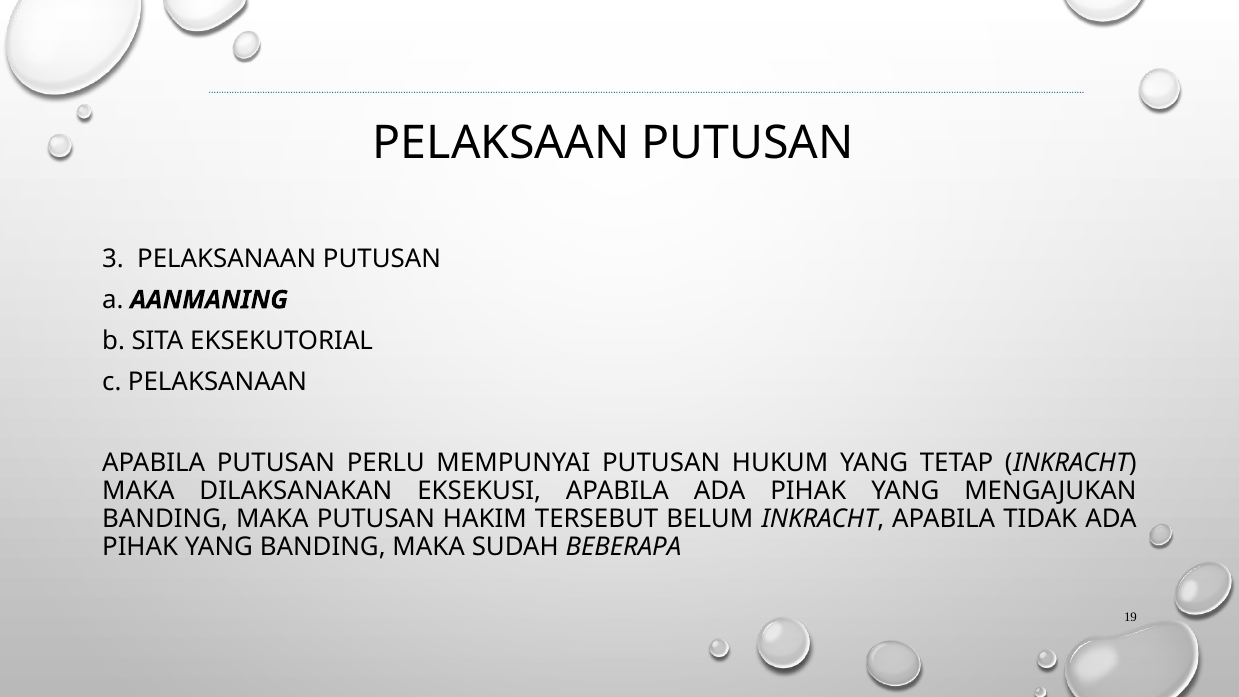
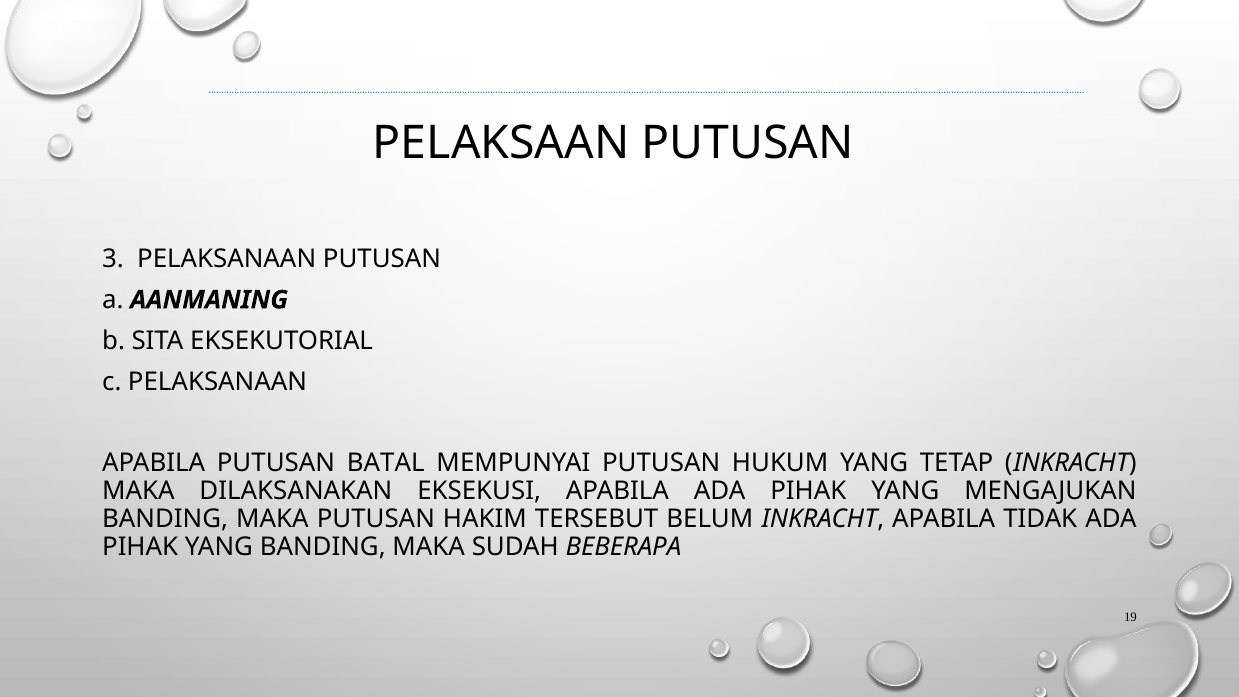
PERLU: PERLU -> BATAL (386, 463)
